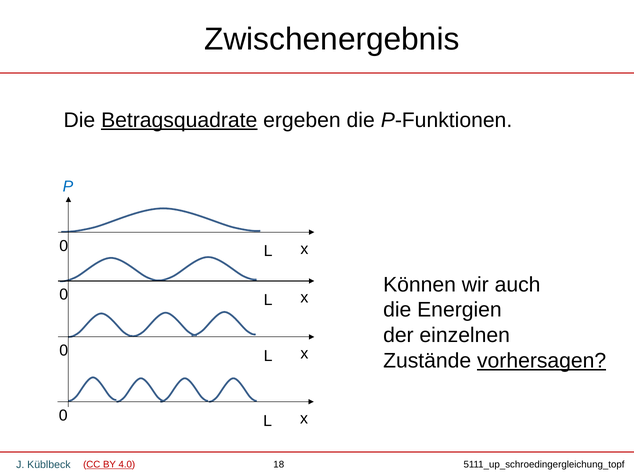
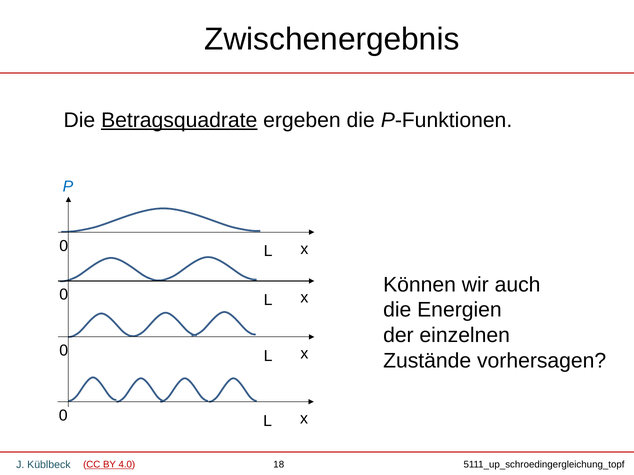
vorhersagen underline: present -> none (542, 361)
